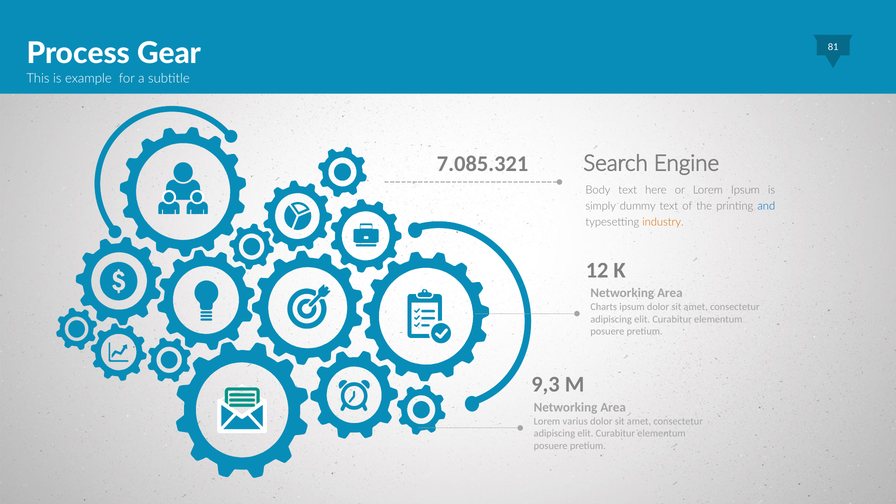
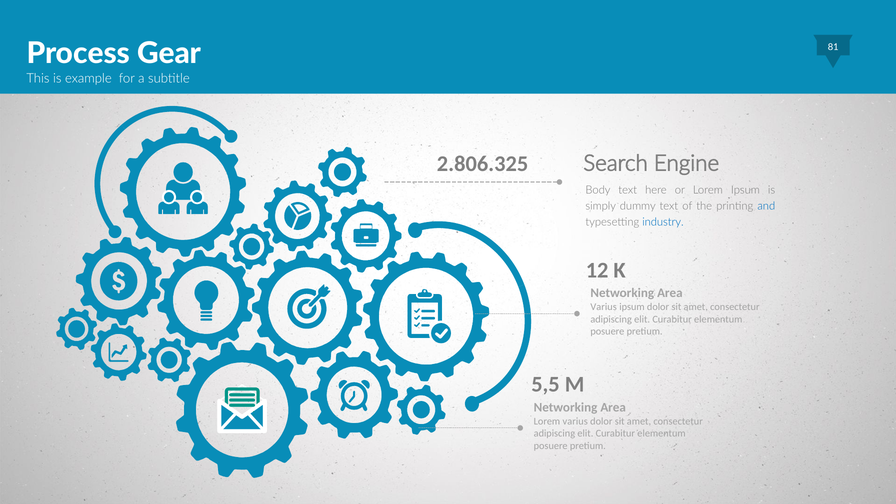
7.085.321: 7.085.321 -> 2.806.325 (483, 164)
industry colour: orange -> blue (663, 222)
Charts: Charts -> Varius (604, 307)
9,3: 9,3 -> 5,5 (545, 384)
